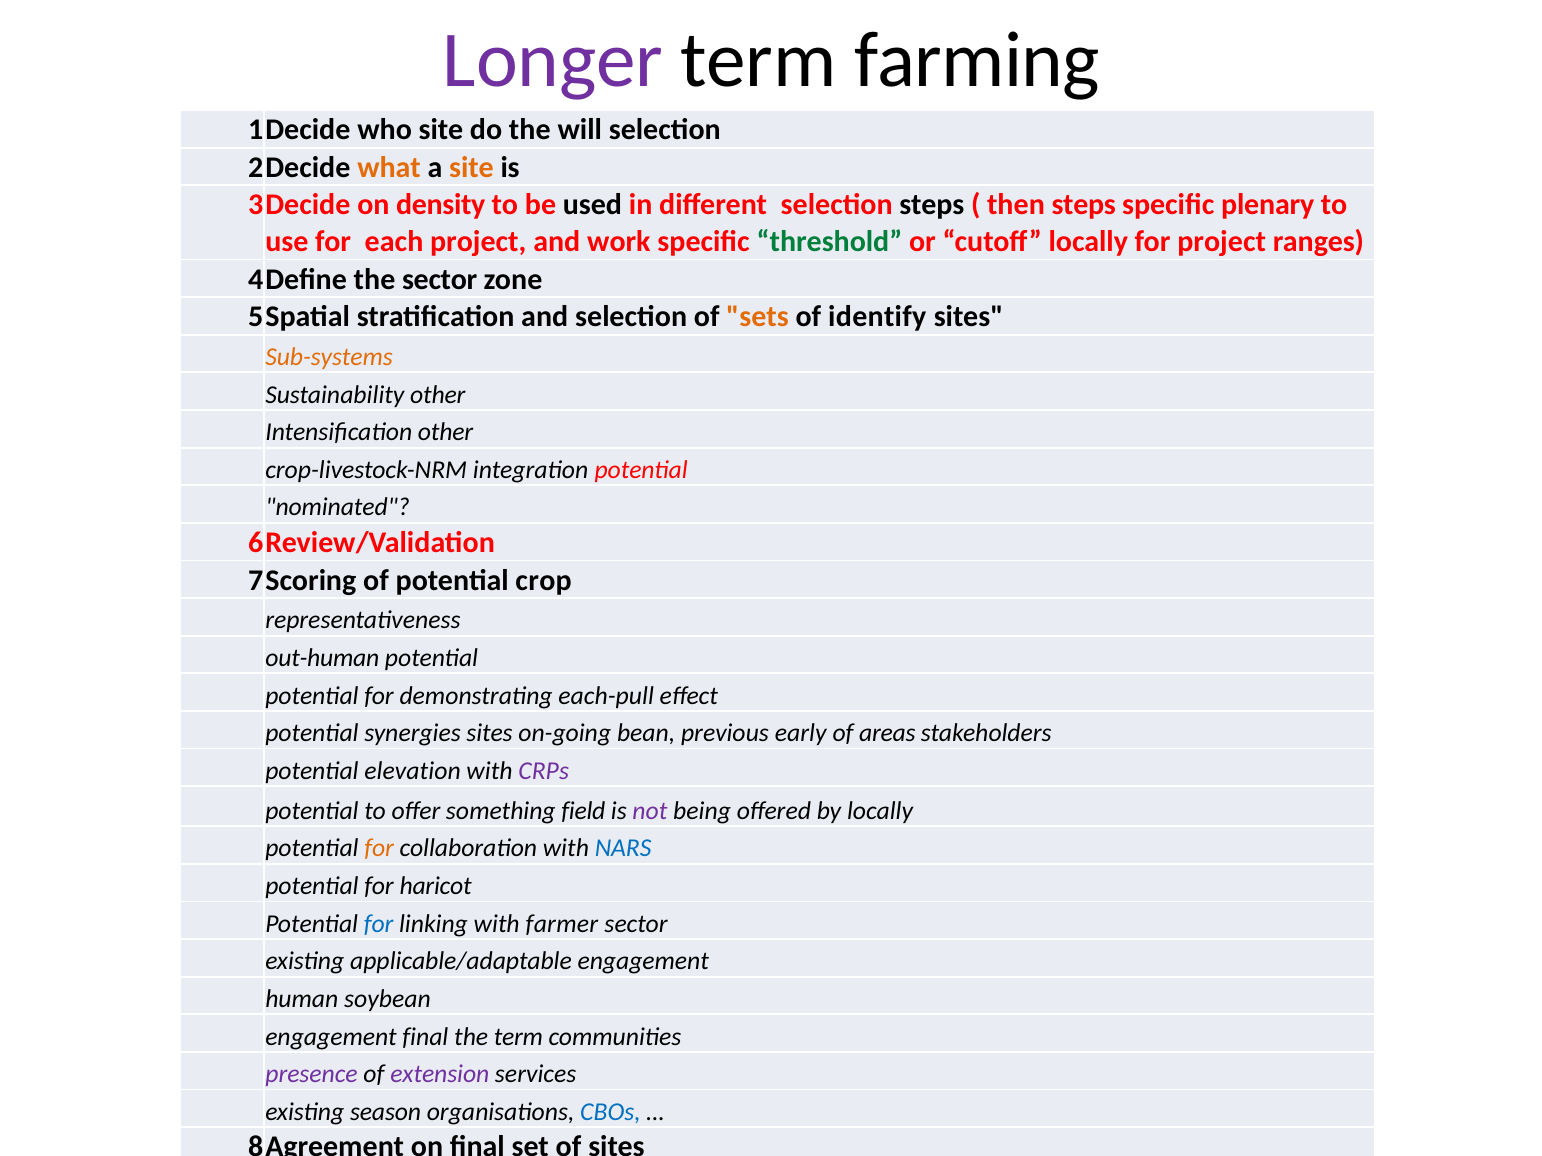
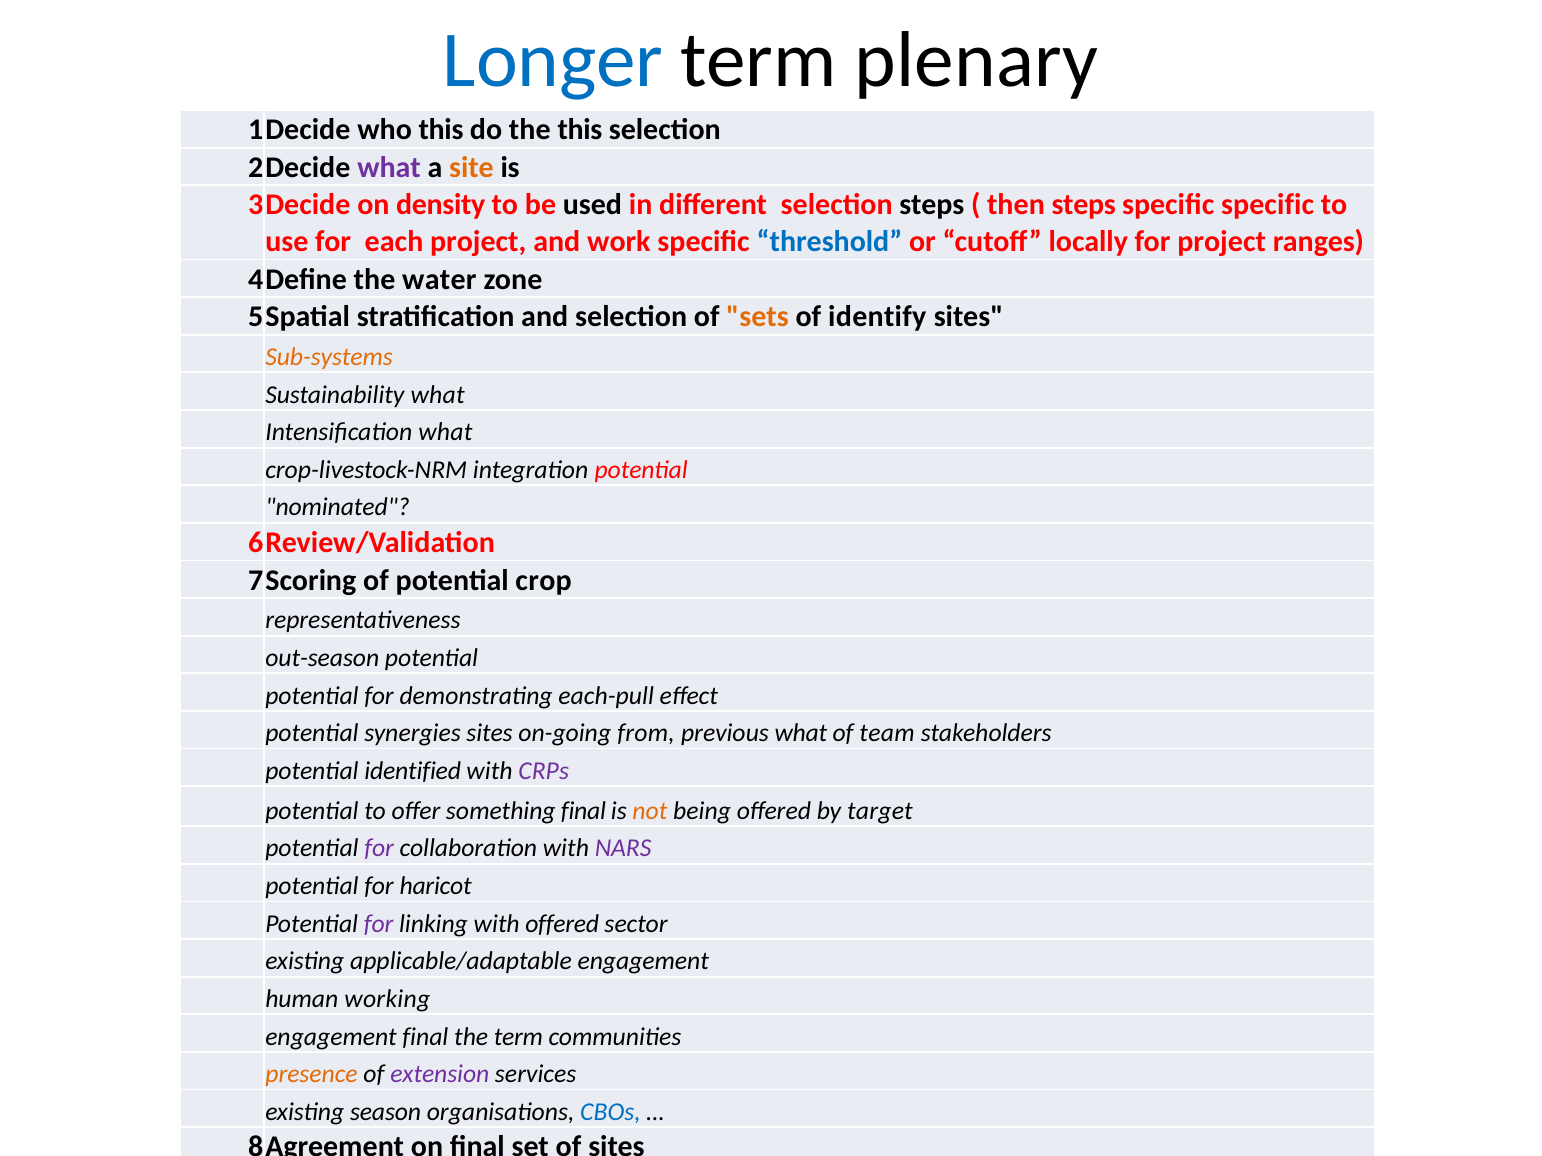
Longer colour: purple -> blue (553, 61)
farming: farming -> plenary (976, 61)
who site: site -> this (441, 130)
the will: will -> this (580, 130)
what colour: orange -> purple (389, 168)
specific plenary: plenary -> specific (1268, 205)
threshold colour: green -> blue (829, 242)
the sector: sector -> water (439, 279)
Sustainability other: other -> what (438, 395)
Intensification other: other -> what (445, 432)
out-human: out-human -> out-season (322, 658)
bean: bean -> from (646, 734)
previous early: early -> what (801, 734)
areas: areas -> team (887, 734)
elevation: elevation -> identified (413, 771)
something field: field -> final (583, 811)
not colour: purple -> orange (650, 811)
by locally: locally -> target (880, 811)
for colour: orange -> purple (379, 849)
NARS colour: blue -> purple (623, 849)
for colour: blue -> purple (379, 924)
with farmer: farmer -> offered (562, 924)
soybean: soybean -> working (387, 999)
presence colour: purple -> orange (312, 1075)
